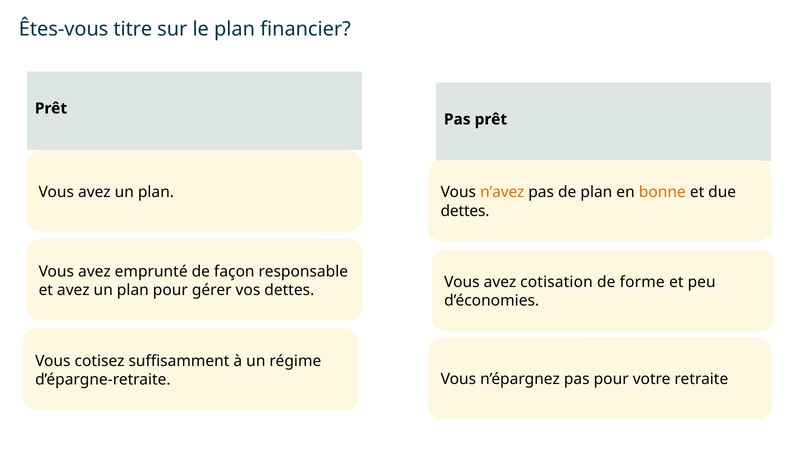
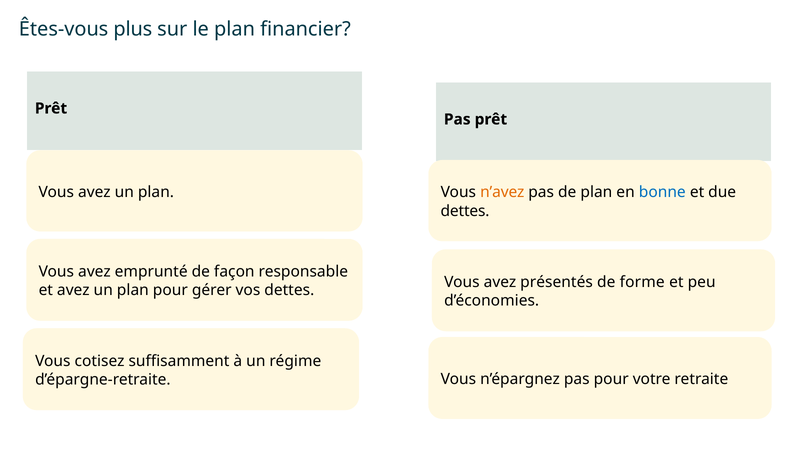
titre: titre -> plus (133, 29)
bonne colour: orange -> blue (662, 192)
cotisation: cotisation -> présentés (557, 282)
